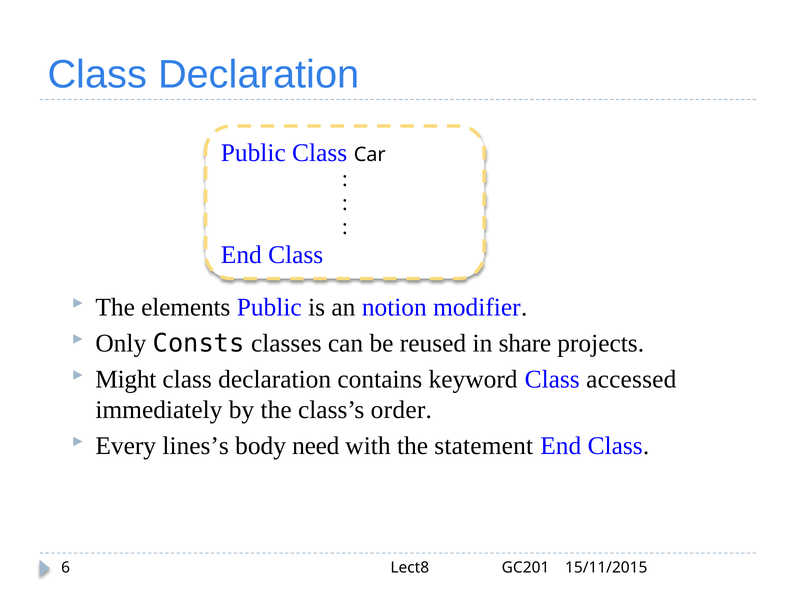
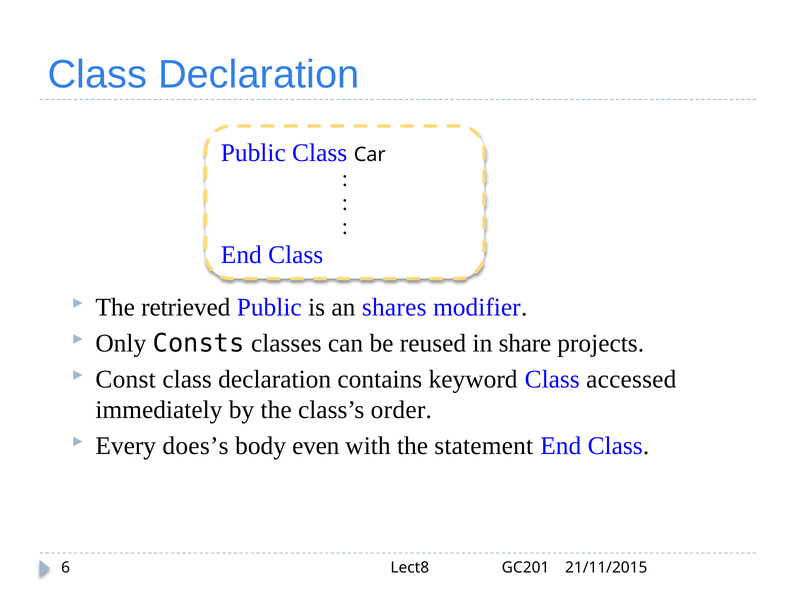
elements: elements -> retrieved (186, 307)
notion: notion -> shares (394, 307)
Might: Might -> Const (126, 379)
lines’s: lines’s -> does’s (196, 446)
need: need -> even (316, 446)
15/11/2015: 15/11/2015 -> 21/11/2015 (606, 568)
